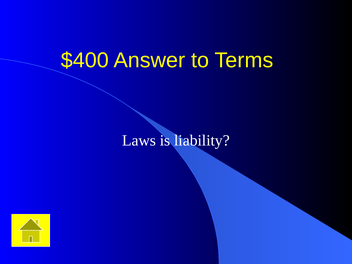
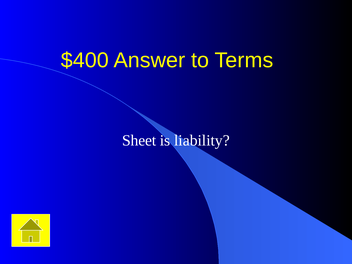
Laws: Laws -> Sheet (139, 140)
